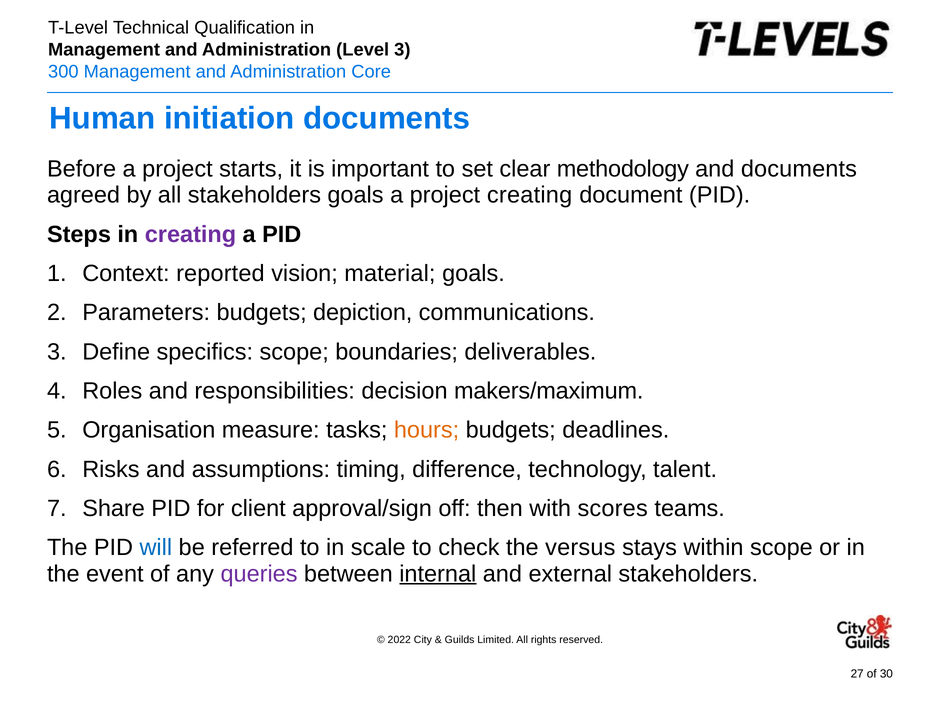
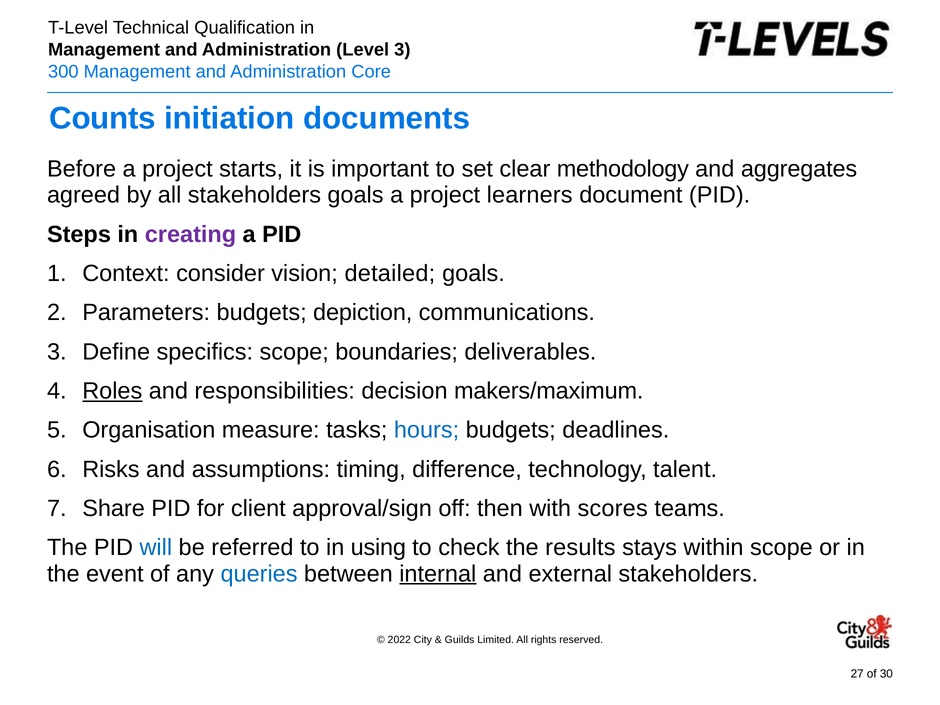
Human: Human -> Counts (103, 118)
and documents: documents -> aggregates (799, 169)
project creating: creating -> learners (530, 195)
reported: reported -> consider (220, 274)
material: material -> detailed (390, 274)
Roles underline: none -> present (112, 391)
hours colour: orange -> blue (427, 430)
scale: scale -> using (378, 548)
versus: versus -> results (580, 548)
queries colour: purple -> blue (259, 574)
